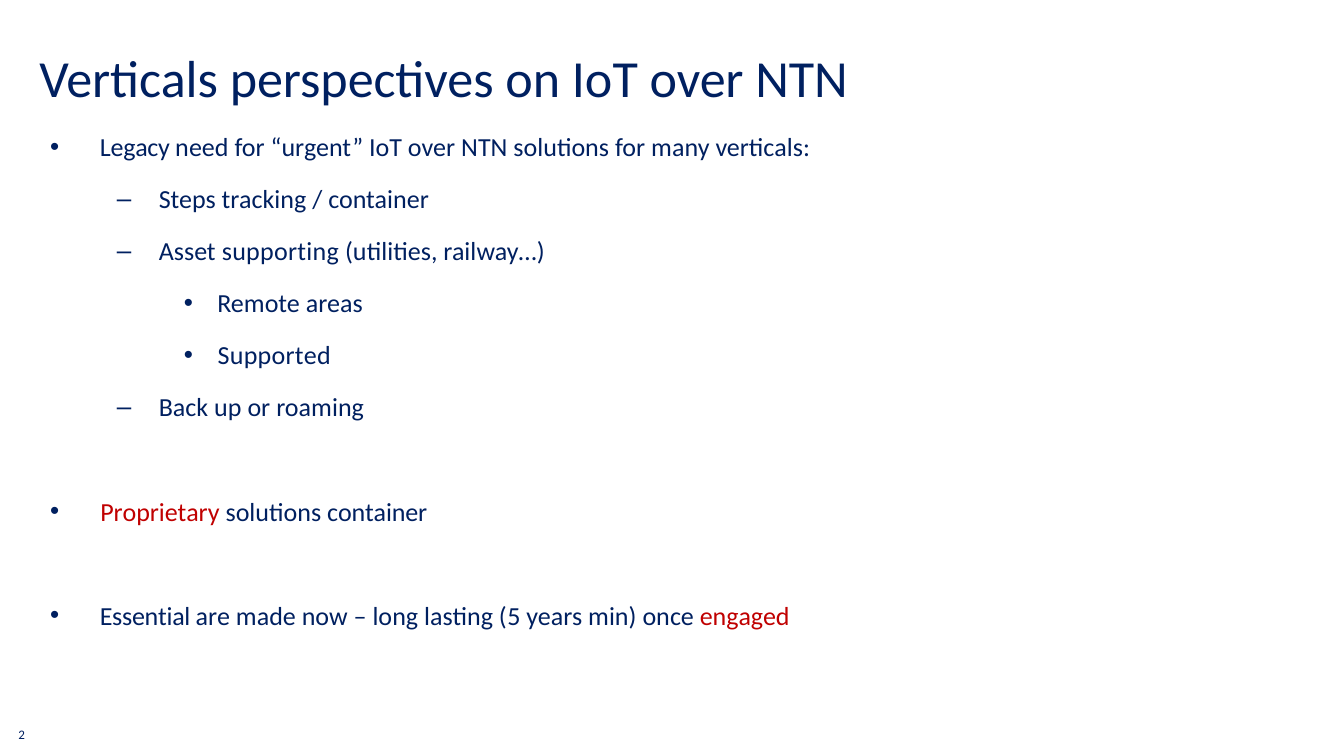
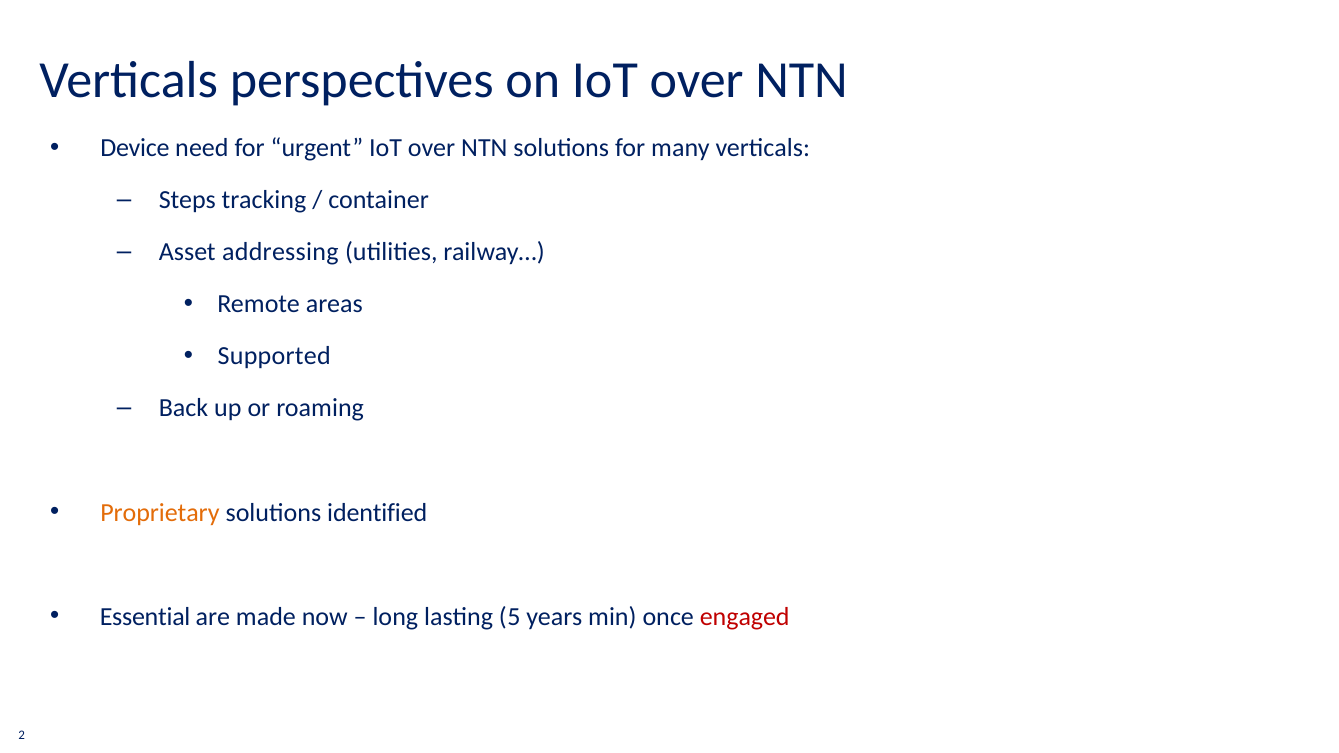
Legacy: Legacy -> Device (135, 148)
supporting: supporting -> addressing (280, 252)
Proprietary colour: red -> orange (160, 513)
solutions container: container -> identified (377, 513)
